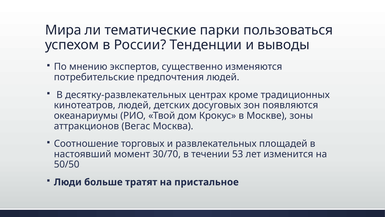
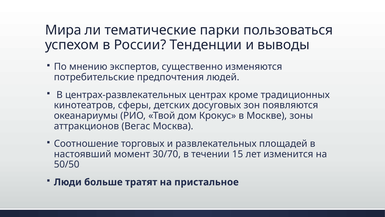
десятку-развлекательных: десятку-развлекательных -> центрах-развлекательных (126, 95)
кинотеатров людей: людей -> сферы (135, 105)
53: 53 -> 15 (238, 154)
